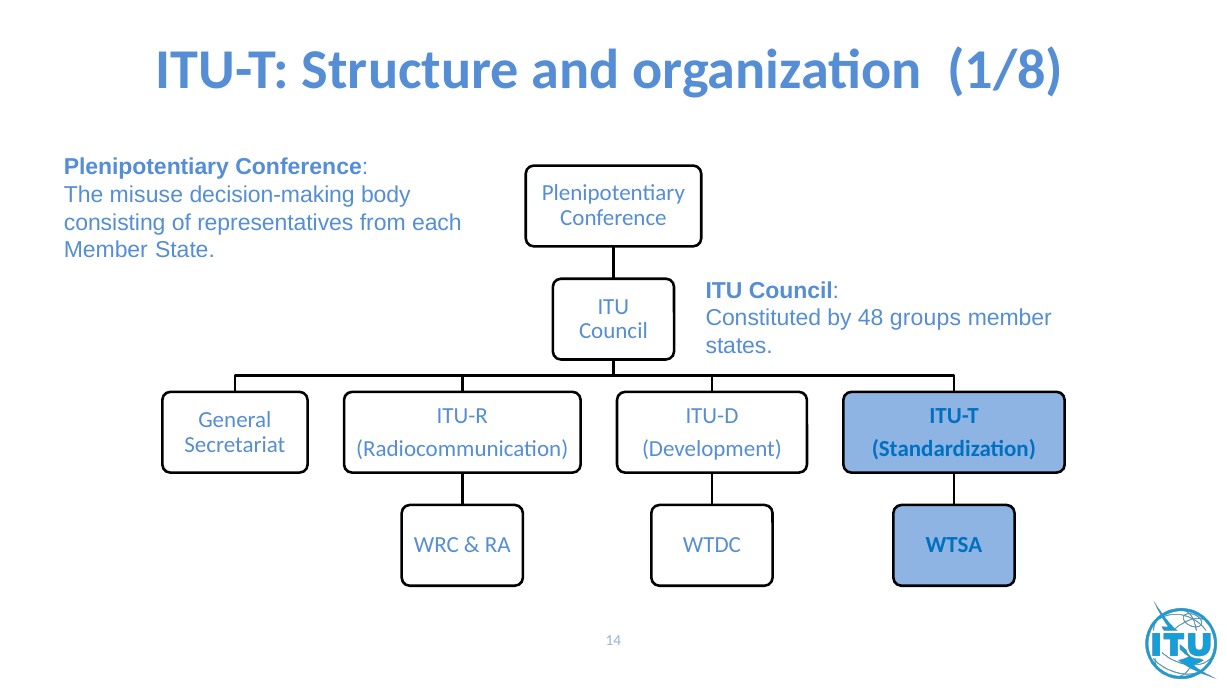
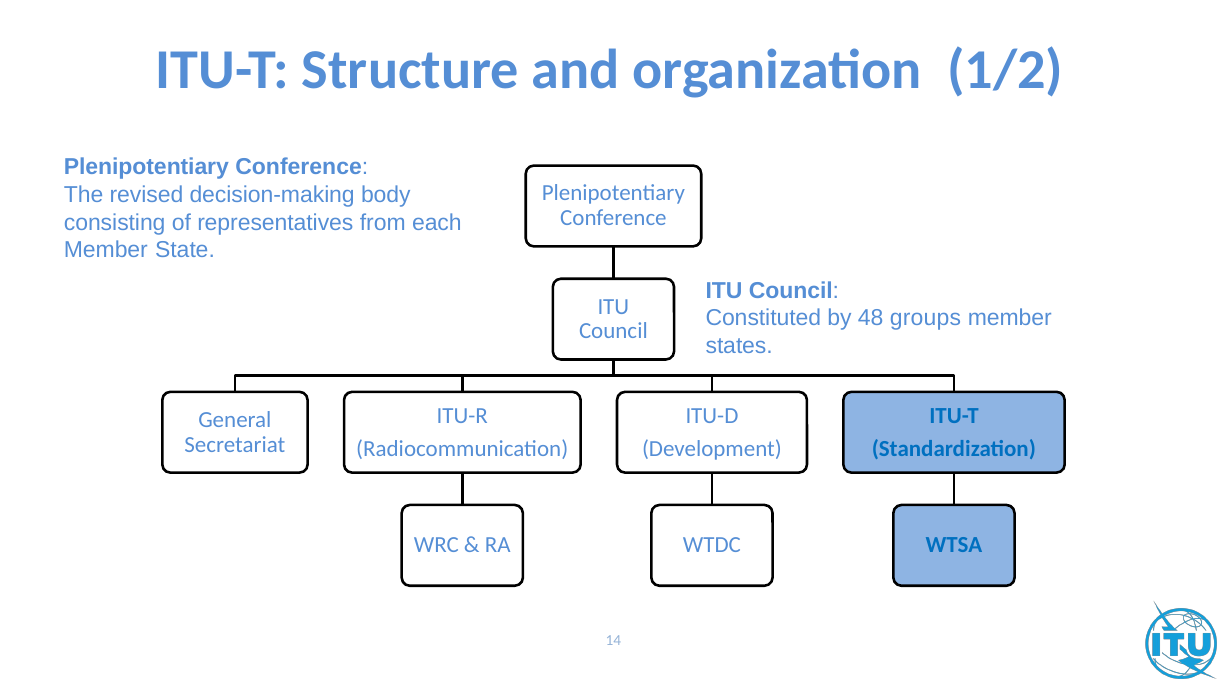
1/8: 1/8 -> 1/2 (1005, 70)
misuse: misuse -> revised (147, 195)
